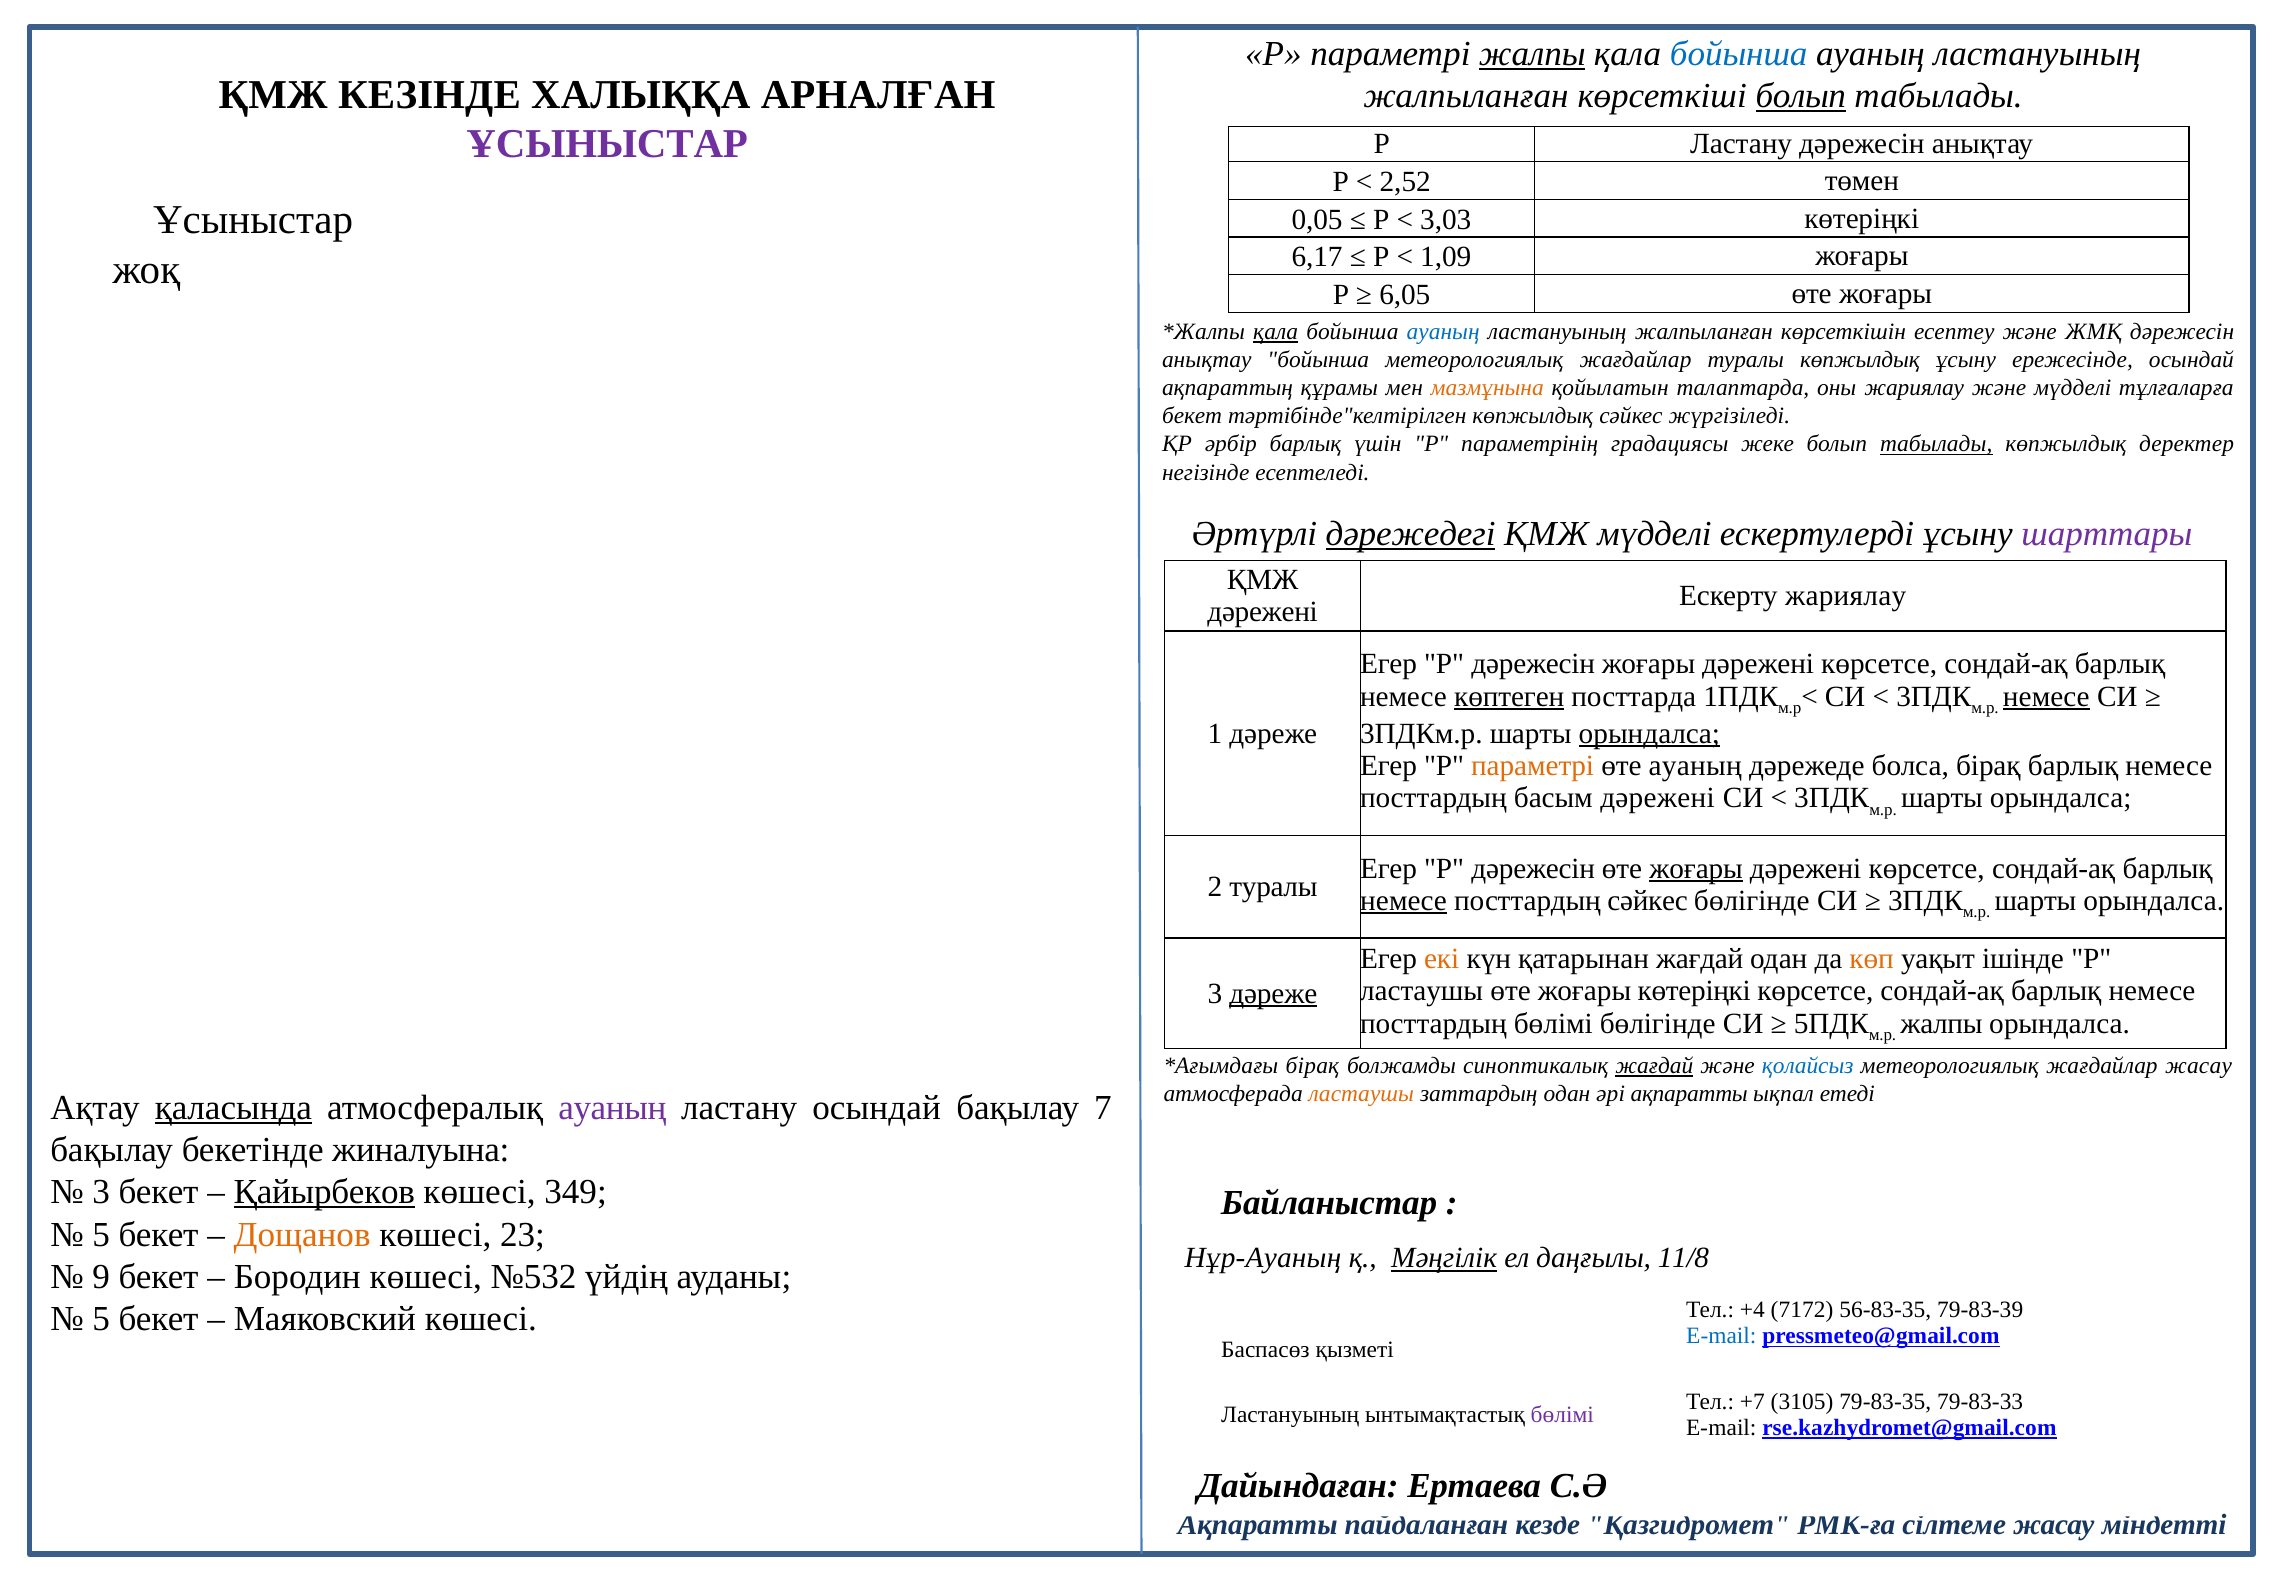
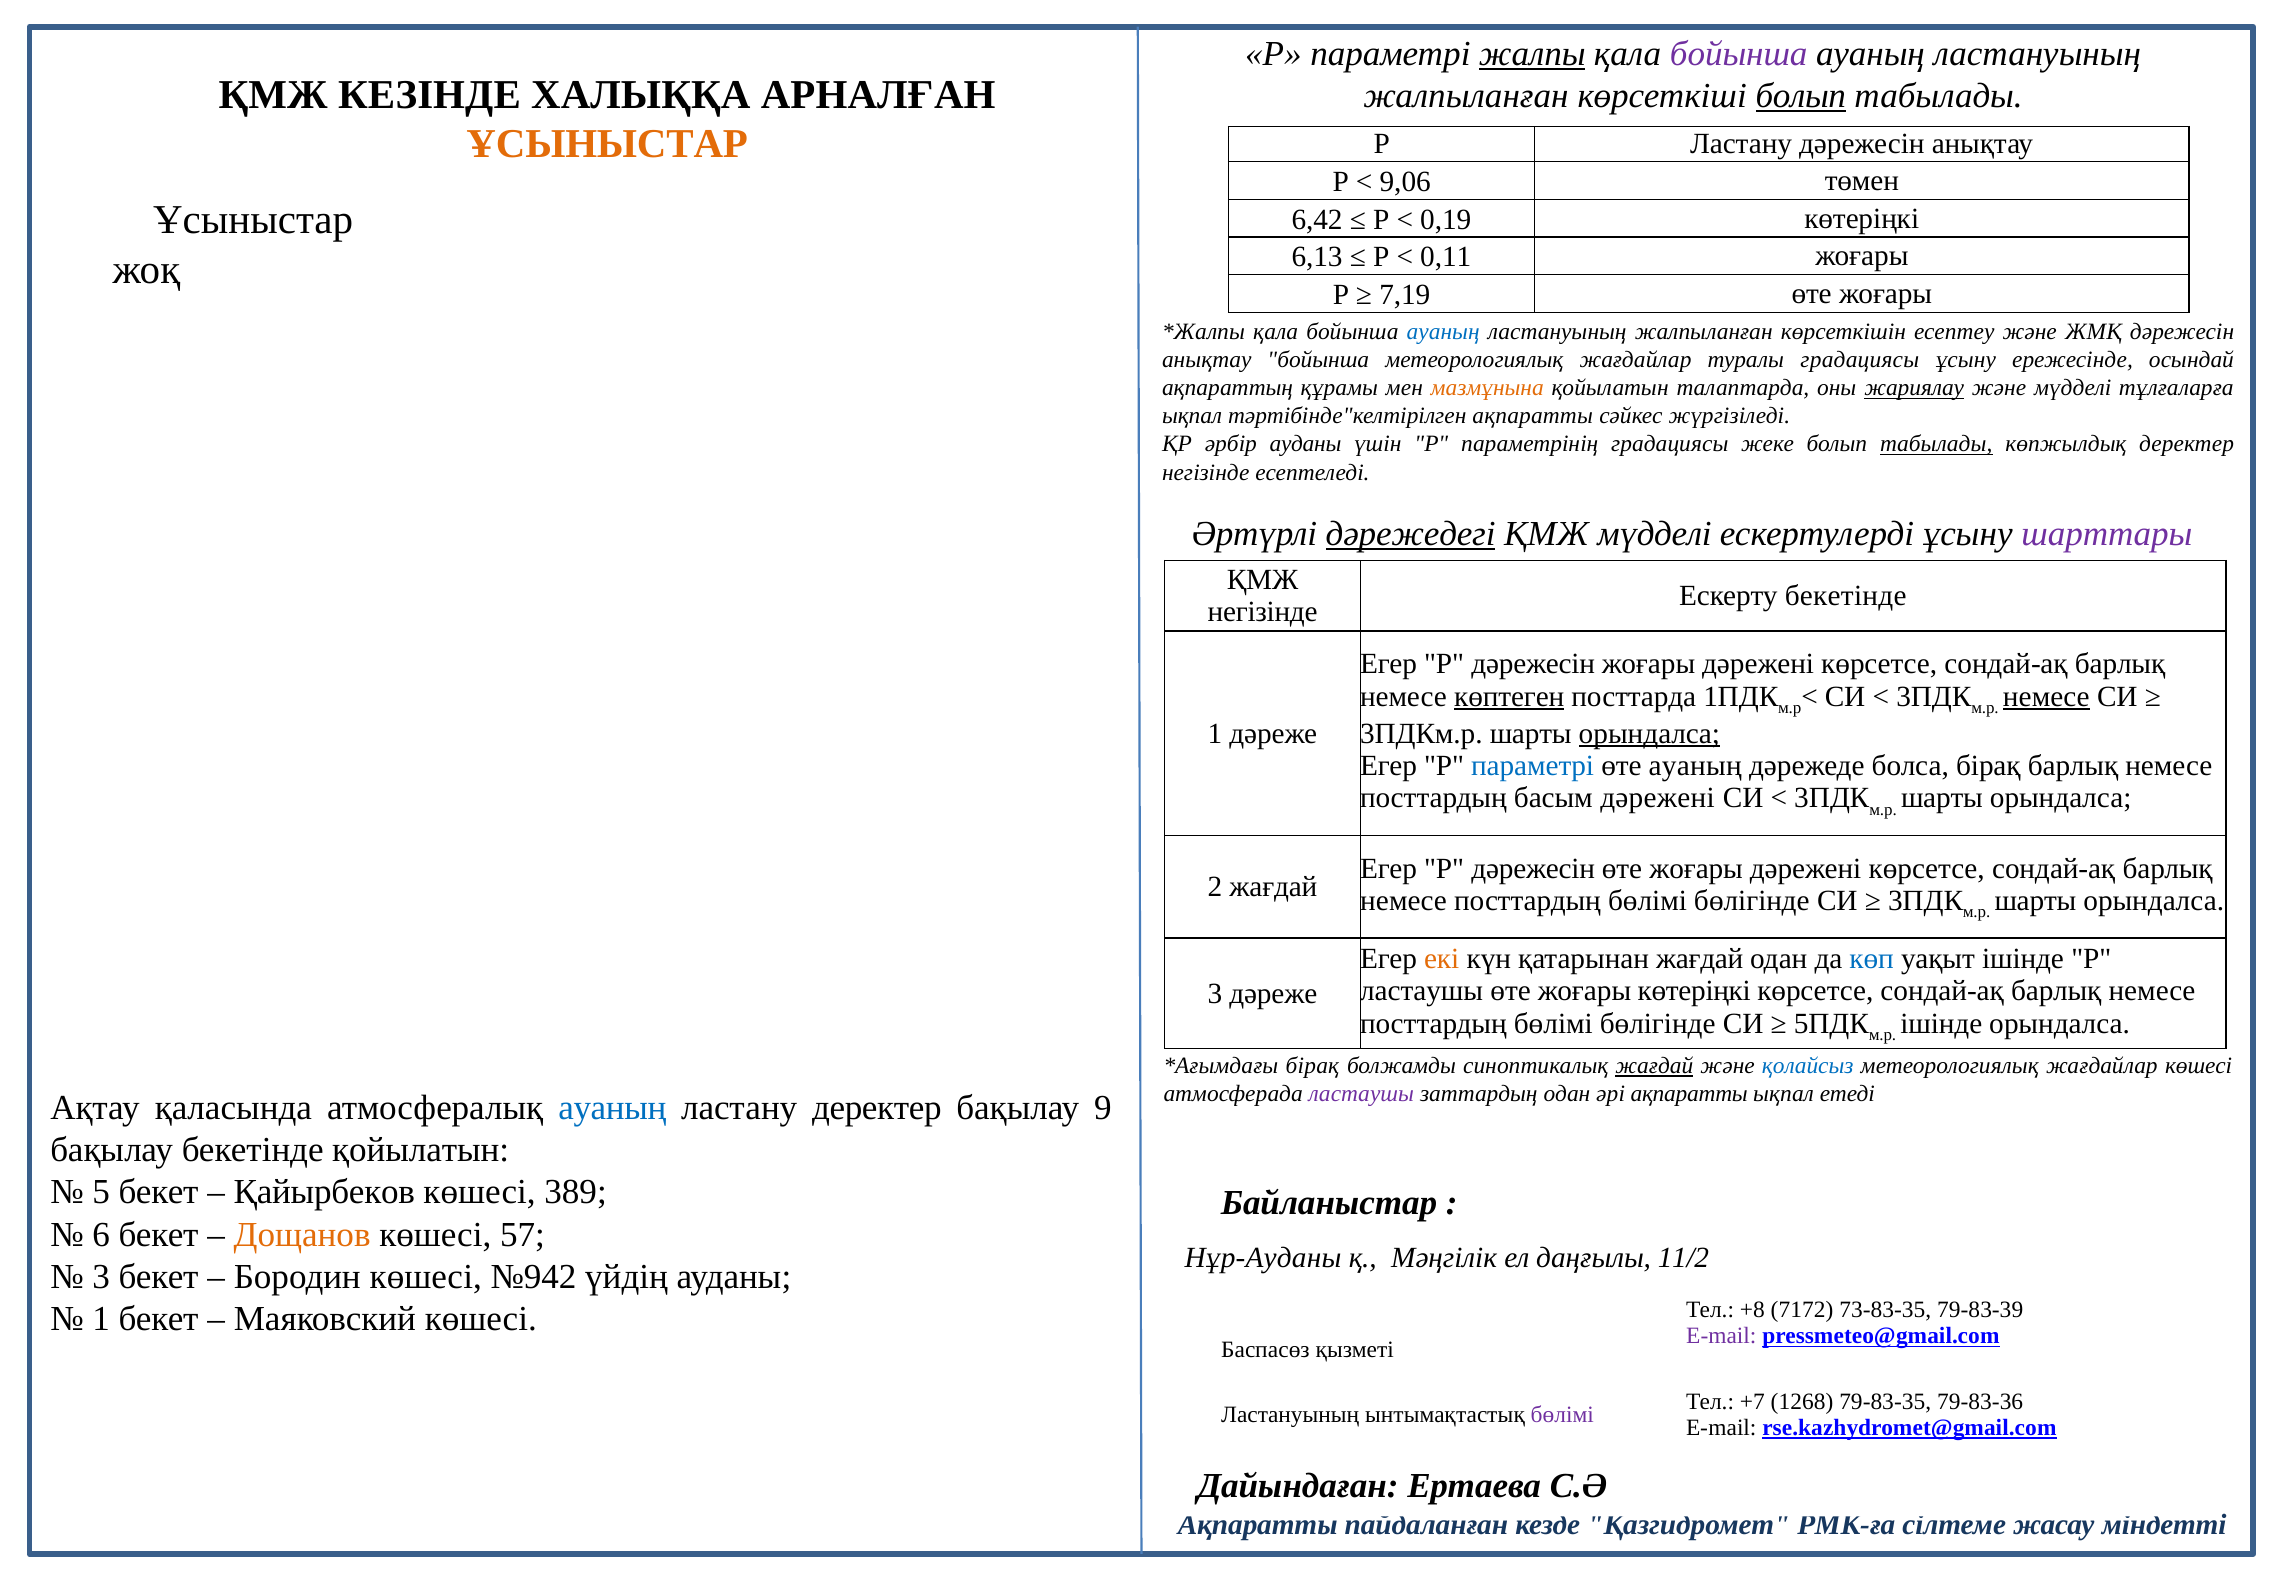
бойынша colour: blue -> purple (1739, 54)
ҰСЫНЫСТАР colour: purple -> orange (607, 144)
2,52: 2,52 -> 9,06 (1405, 182)
0,05: 0,05 -> 6,42 (1317, 219)
3,03: 3,03 -> 0,19 (1446, 219)
6,17: 6,17 -> 6,13 (1317, 257)
1,09: 1,09 -> 0,11 (1446, 257)
6,05: 6,05 -> 7,19 (1405, 295)
қала underline: present -> none (1276, 332)
туралы көпжылдық: көпжылдық -> градациясы (1860, 360)
жариялау underline: none -> present (1914, 388)
бекет: бекет -> ықпал (1192, 416)
тәртібінде"келтірілген көпжылдық: көпжылдық -> ақпаратты (1533, 416)
әрбір барлық: барлық -> ауданы (1305, 444)
Ескерту жариялау: жариялау -> бекетінде (1846, 596)
дәрежені: дәрежені -> негізінде (1263, 612)
параметрі colour: orange -> blue (1533, 765)
жоғары underline: present -> none (1696, 868)
2 туралы: туралы -> жағдай (1273, 887)
немесе underline: present -> none (1403, 900)
сәйкес: сәйкес -> бөлімі (1647, 900)
көп colour: orange -> blue (1872, 958)
дәреже underline: present -> none (1273, 993)
жалпы: жалпы -> ішінде (1941, 1023)
жағдайлар жасау: жасау -> көшесі (2199, 1066)
ластаушы colour: orange -> purple (1361, 1094)
қаласында underline: present -> none (233, 1108)
ауаның colour: purple -> blue (612, 1108)
ластану осындай: осындай -> деректер (877, 1108)
7: 7 -> 9 (1103, 1108)
бекетінде жиналуына: жиналуына -> қойылатын (421, 1150)
3: 3 -> 5 (101, 1192)
Қайырбеков underline: present -> none (324, 1192)
349: 349 -> 389 (576, 1192)
5: 5 -> 6 (101, 1234)
23: 23 -> 57 (523, 1234)
Нұр-Ауаның: Нұр-Ауаның -> Нұр-Ауданы (1263, 1258)
Мәңгілік underline: present -> none (1444, 1258)
11/8: 11/8 -> 11/2 (1683, 1258)
9: 9 -> 3 (101, 1276)
№532: №532 -> №942 (534, 1276)
+4: +4 -> +8 (1752, 1310)
56-83-35: 56-83-35 -> 73-83-35 (1885, 1310)
5: 5 -> 1 (101, 1318)
E-mail colour: blue -> purple (1721, 1336)
3105: 3105 -> 1268 (1802, 1401)
79-83-33: 79-83-33 -> 79-83-36 (1980, 1401)
